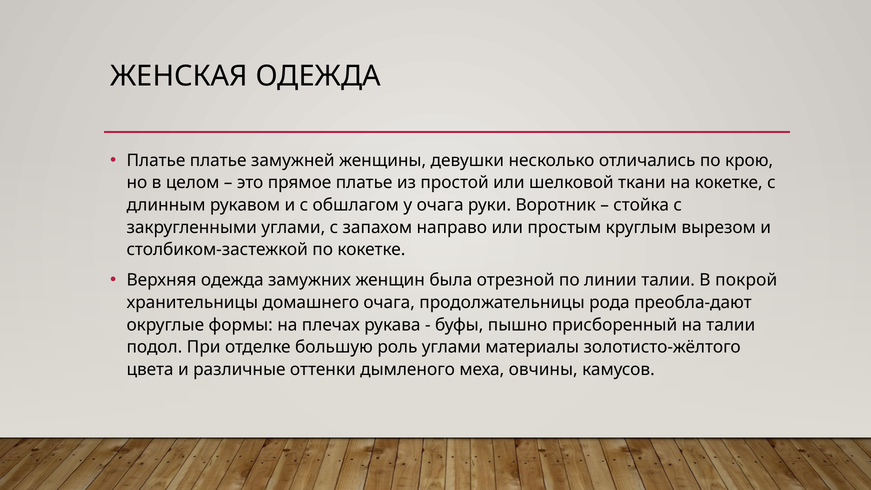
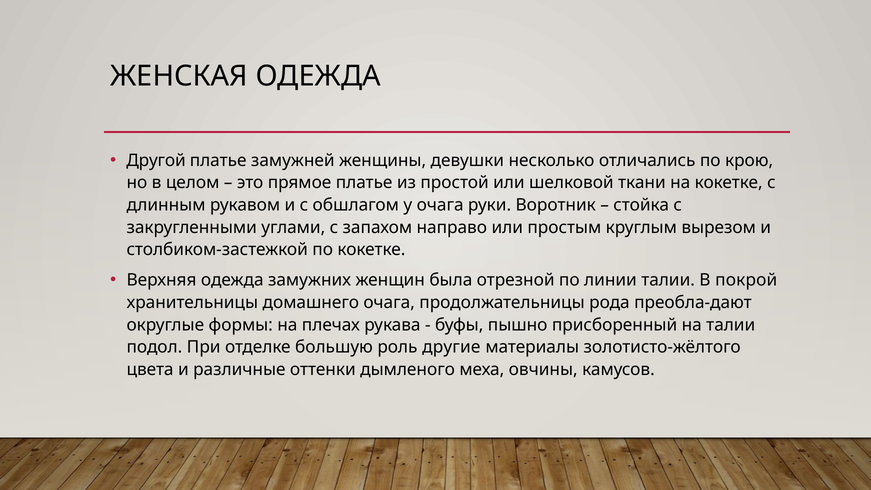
Платье: Платье -> Другой (156, 160)
роль углами: углами -> другие (451, 347)
